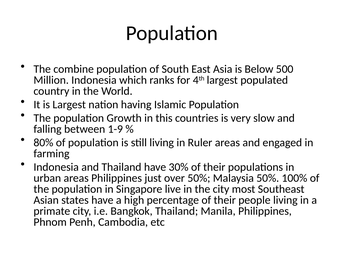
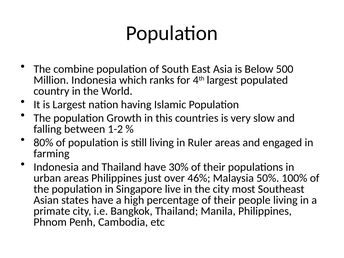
1-9: 1-9 -> 1-2 (115, 129)
over 50%: 50% -> 46% (199, 178)
